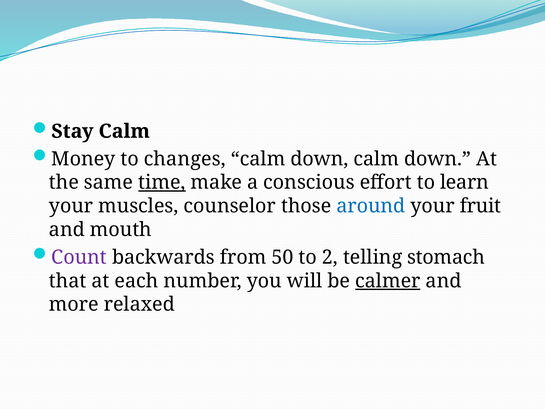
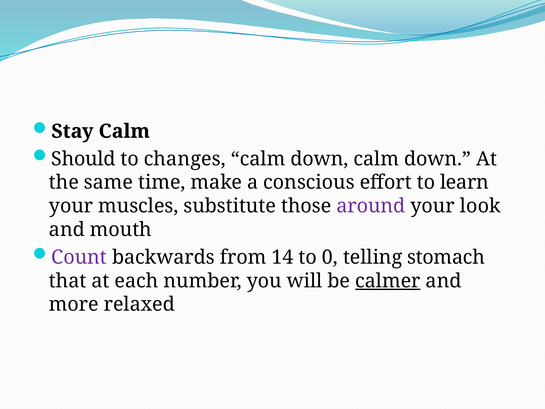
Money: Money -> Should (83, 159)
time underline: present -> none (162, 182)
counselor: counselor -> substitute (230, 206)
around colour: blue -> purple (371, 206)
fruit: fruit -> look (480, 206)
50: 50 -> 14 (282, 257)
2: 2 -> 0 (330, 257)
